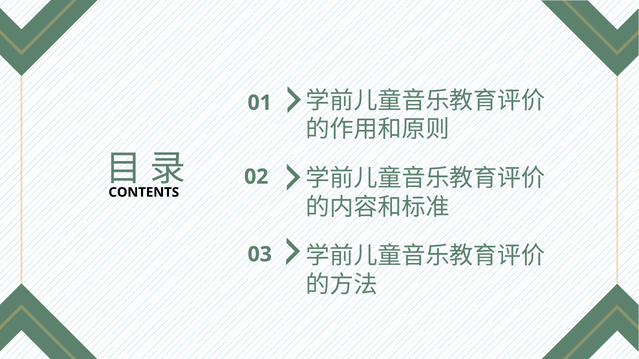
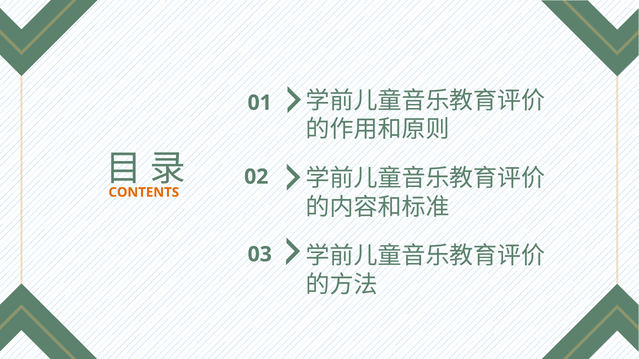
CONTENTS colour: black -> orange (144, 193)
